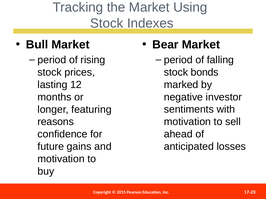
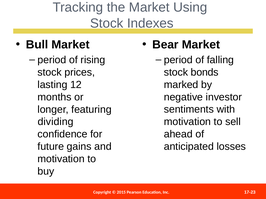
reasons: reasons -> dividing (56, 122)
